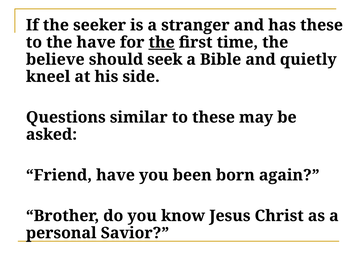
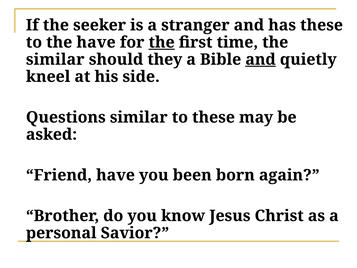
believe: believe -> similar (55, 59)
seek: seek -> they (165, 59)
and underline: none -> present (261, 59)
